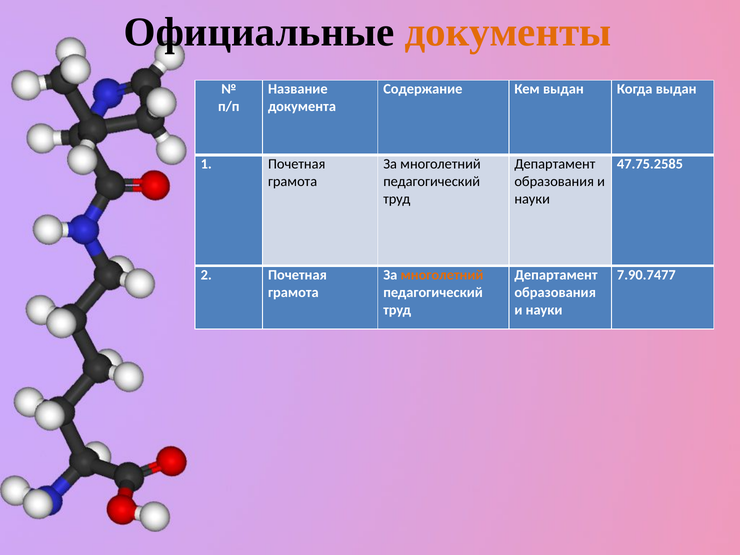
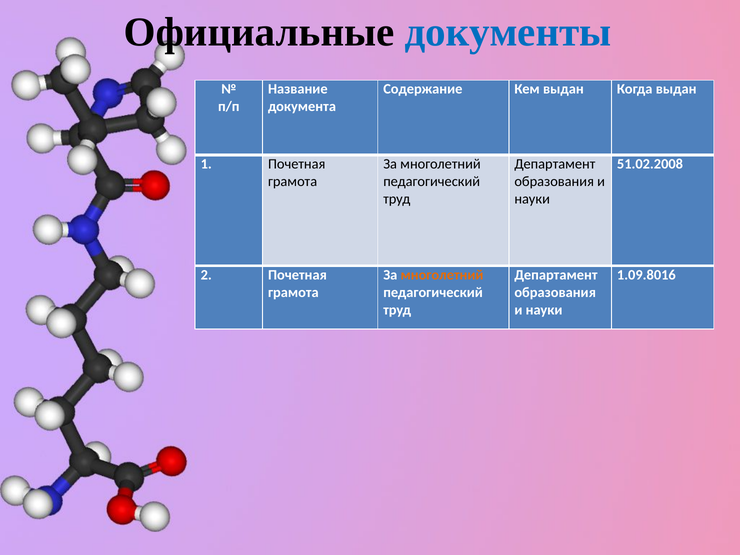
документы colour: orange -> blue (508, 32)
47.75.2585: 47.75.2585 -> 51.02.2008 (650, 164)
7.90.7477: 7.90.7477 -> 1.09.8016 (646, 275)
